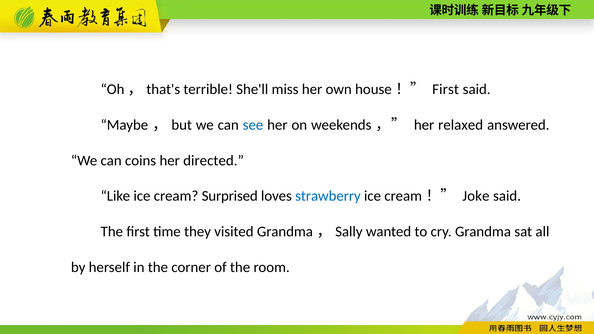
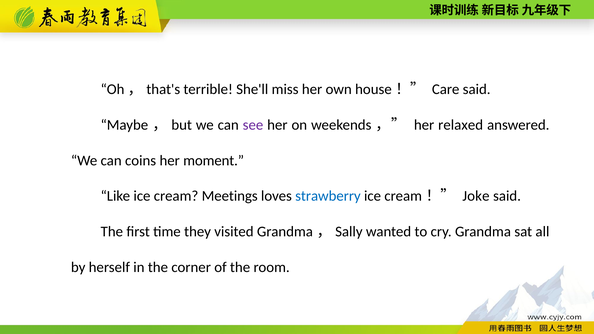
house！ First: First -> Care (446, 89)
see colour: blue -> purple (253, 125)
directed: directed -> moment (214, 161)
Surprised: Surprised -> Meetings (230, 196)
